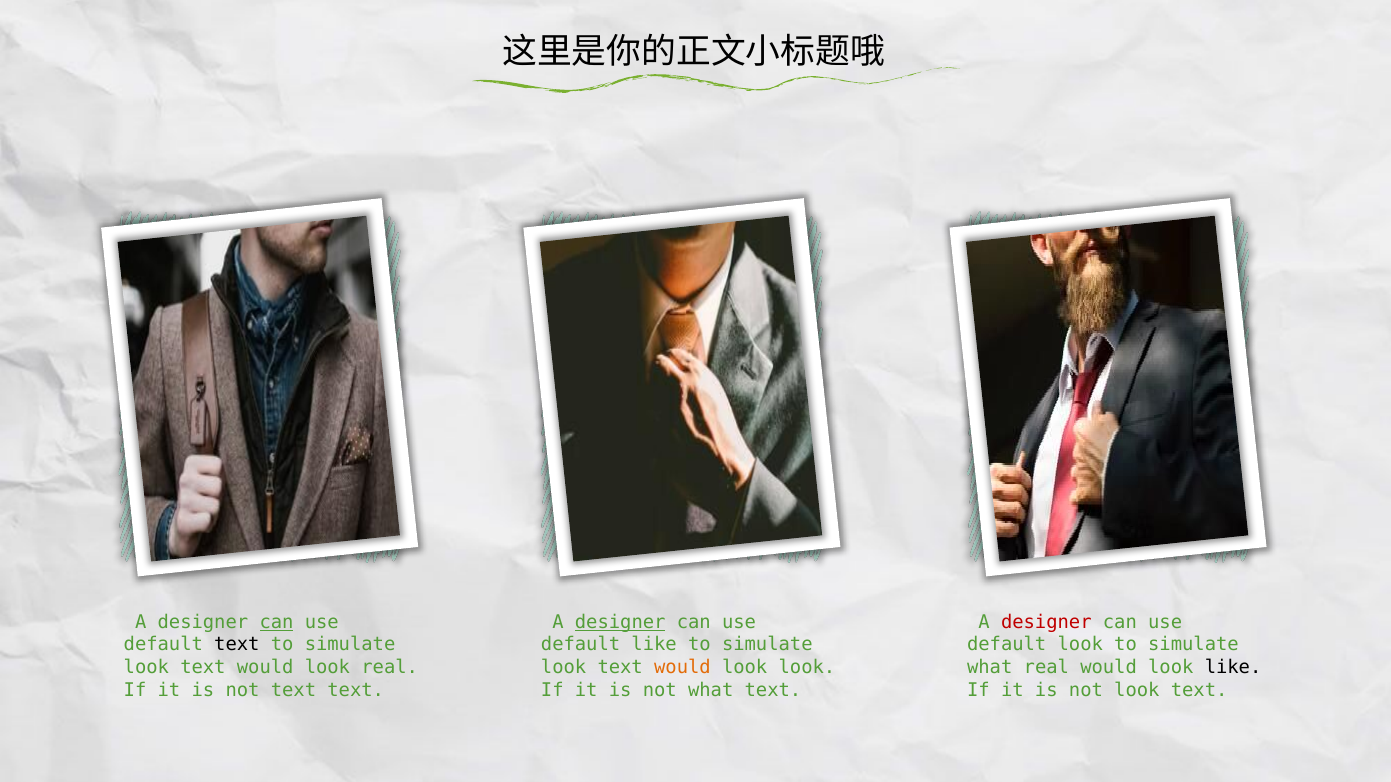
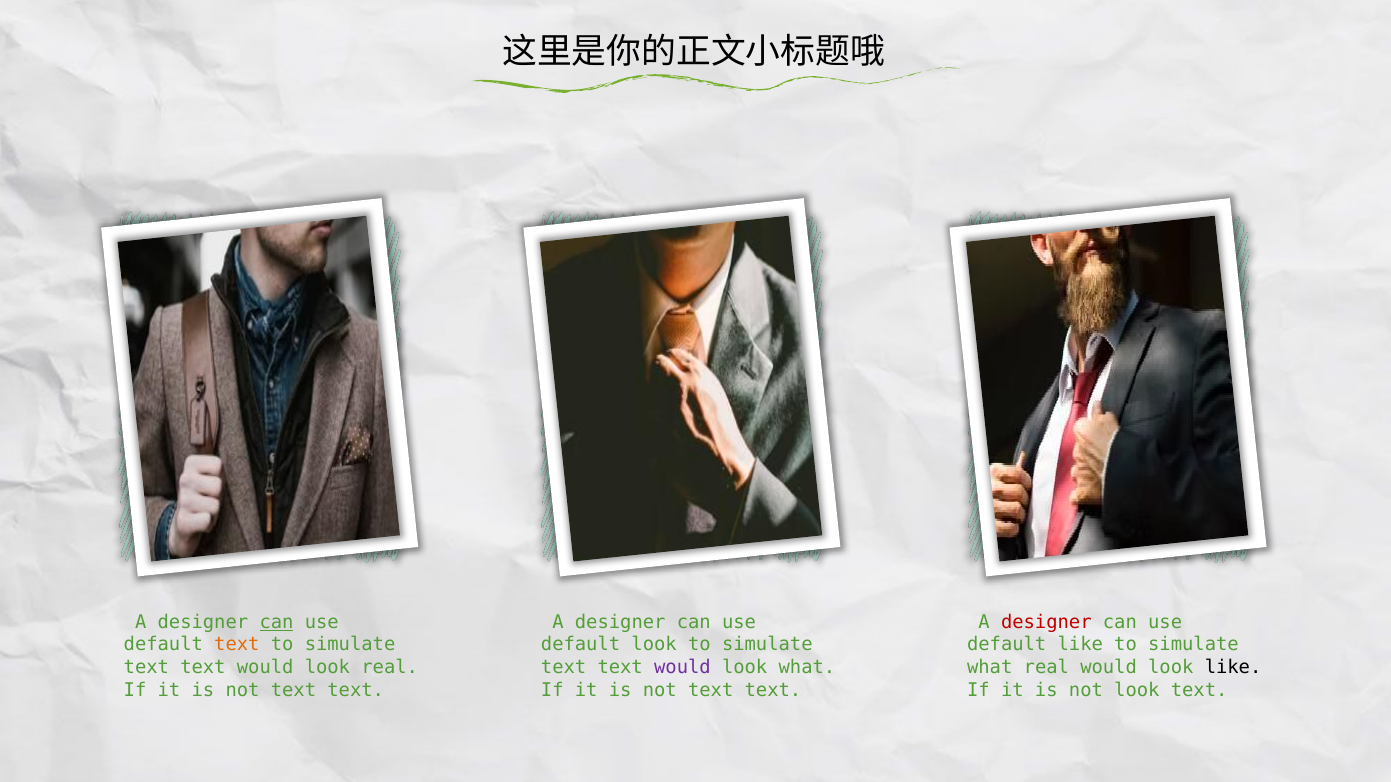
designer underline: present -> none (620, 622)
text colour: black -> orange (237, 645)
default like: like -> look (654, 645)
default look: look -> like (1080, 645)
look: look -> text (146, 668)
look: look -> text (564, 668)
would colour: orange -> purple (682, 668)
look look: look -> what (807, 668)
what: what -> text (711, 690)
